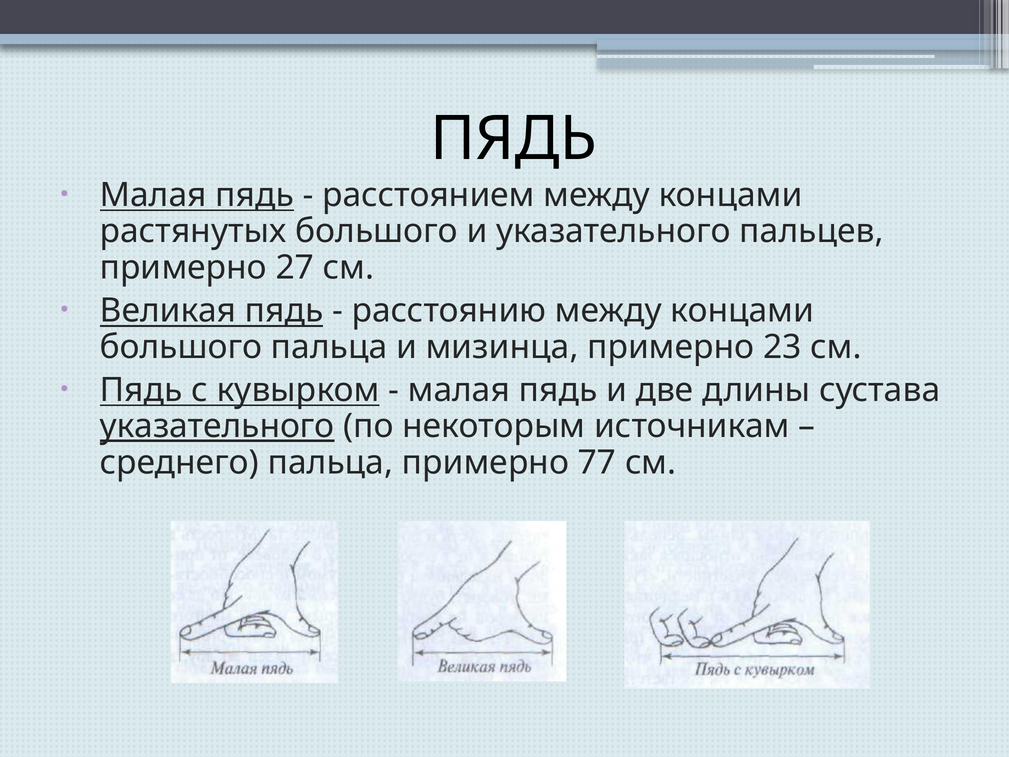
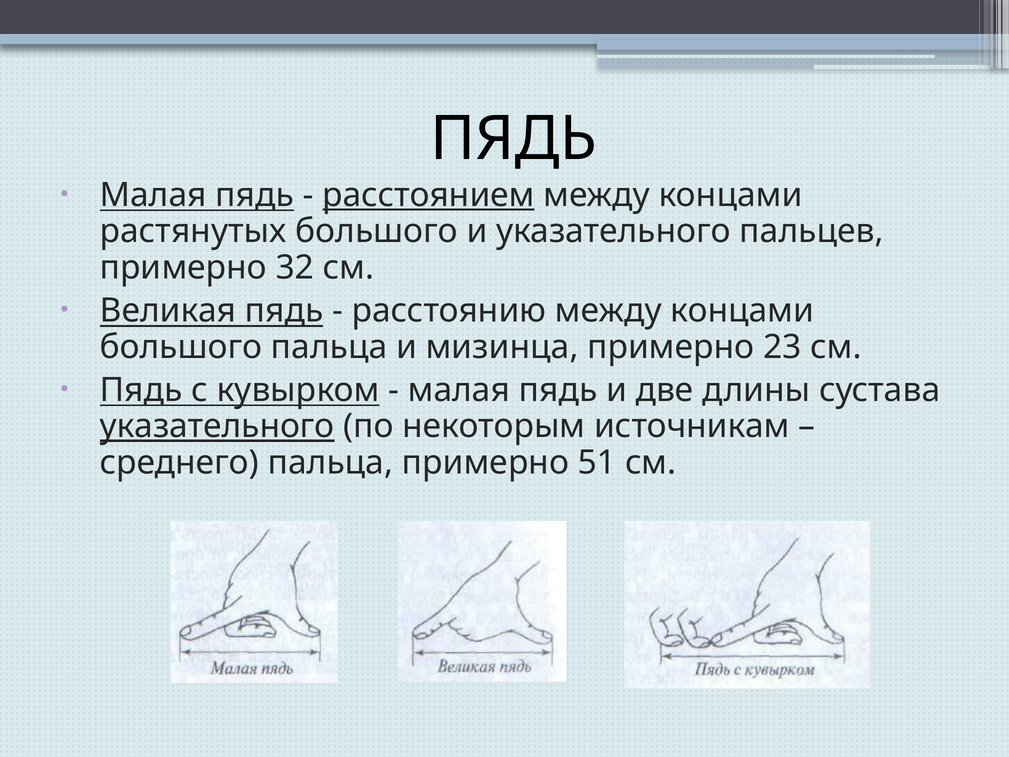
расстоянием underline: none -> present (428, 195)
27: 27 -> 32 (295, 267)
77: 77 -> 51 (597, 462)
